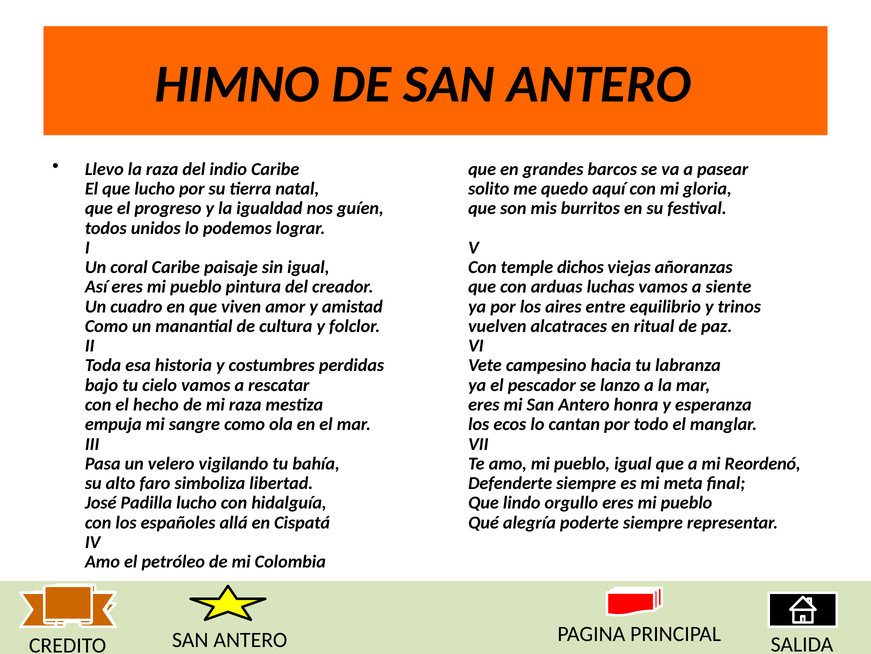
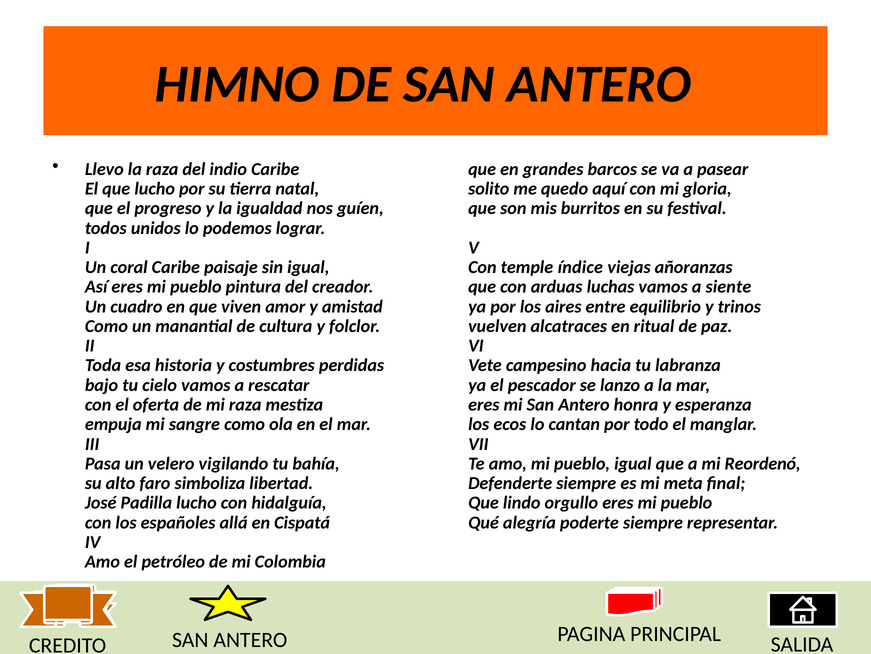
dichos: dichos -> índice (580, 267)
hecho: hecho -> oferta (156, 404)
